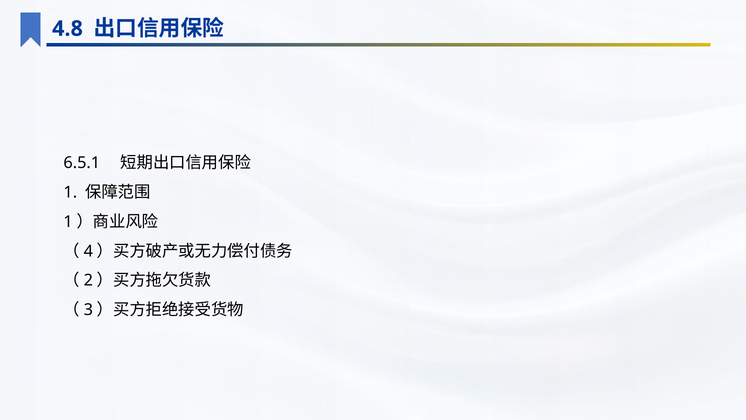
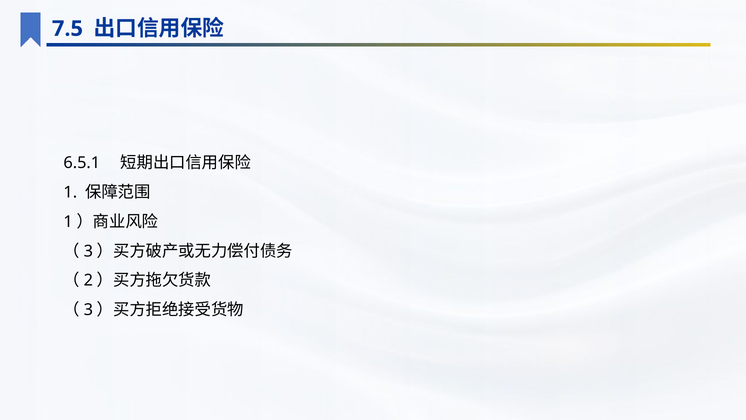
4.8: 4.8 -> 7.5 (67, 29)
4: 4 -> 3 (88, 251)
